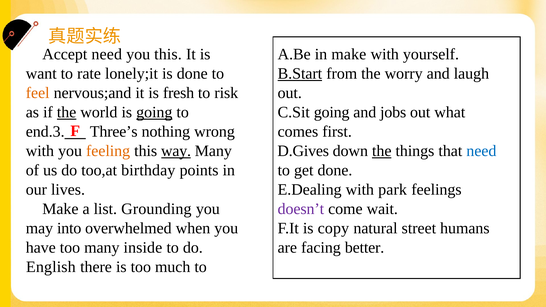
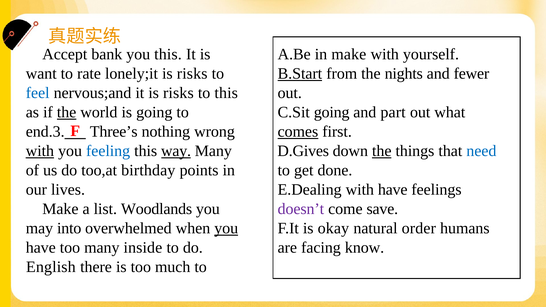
Accept need: need -> bank (107, 54)
lonely;it is done: done -> risks (192, 74)
worry: worry -> nights (404, 74)
laugh: laugh -> fewer (471, 74)
feel colour: orange -> blue (38, 93)
it is fresh: fresh -> risks (178, 93)
to risk: risk -> this (226, 93)
going underline: present -> none (154, 112)
jobs: jobs -> part (393, 112)
comes underline: none -> present (298, 132)
with underline: none -> present (40, 151)
feeling colour: orange -> blue (108, 151)
with park: park -> have (393, 190)
wait: wait -> save (382, 209)
Grounding: Grounding -> Woodlands (157, 209)
you underline: none -> present (226, 228)
copy: copy -> okay (333, 228)
street: street -> order (419, 228)
better: better -> know (365, 248)
